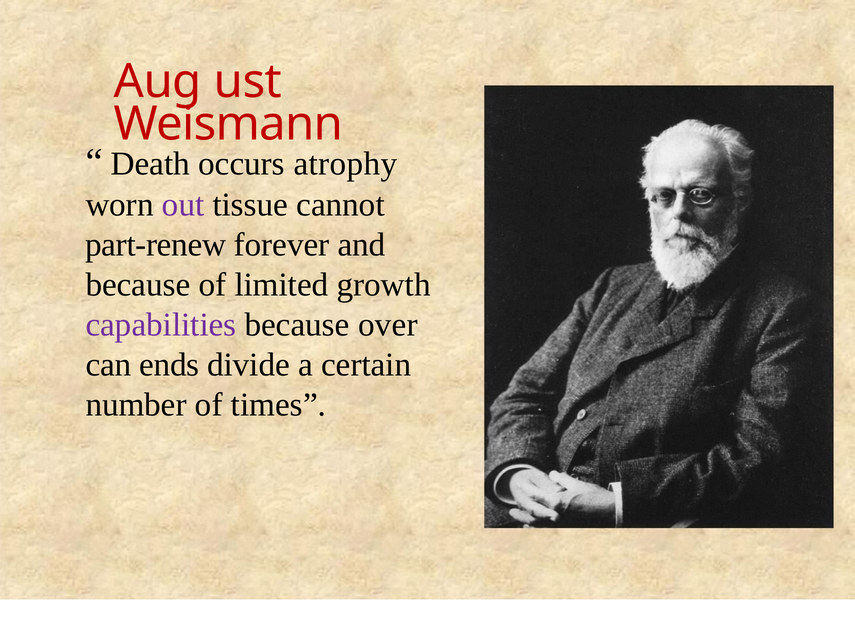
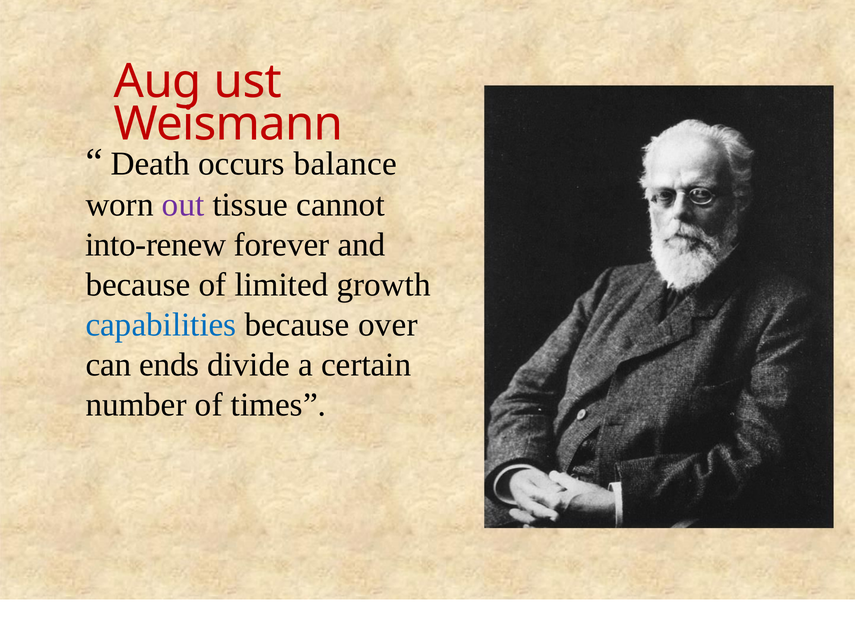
atrophy: atrophy -> balance (345, 164)
part-renew: part-renew -> into-renew (156, 245)
capabilities colour: purple -> blue (161, 324)
